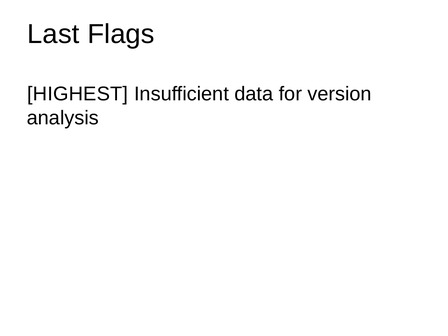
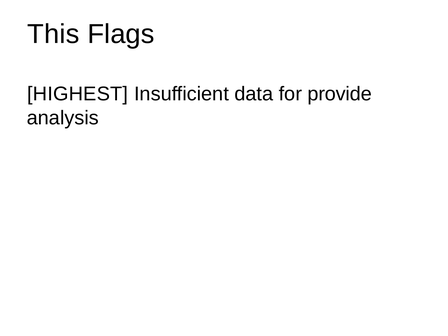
Last: Last -> This (53, 34)
version: version -> provide (340, 94)
